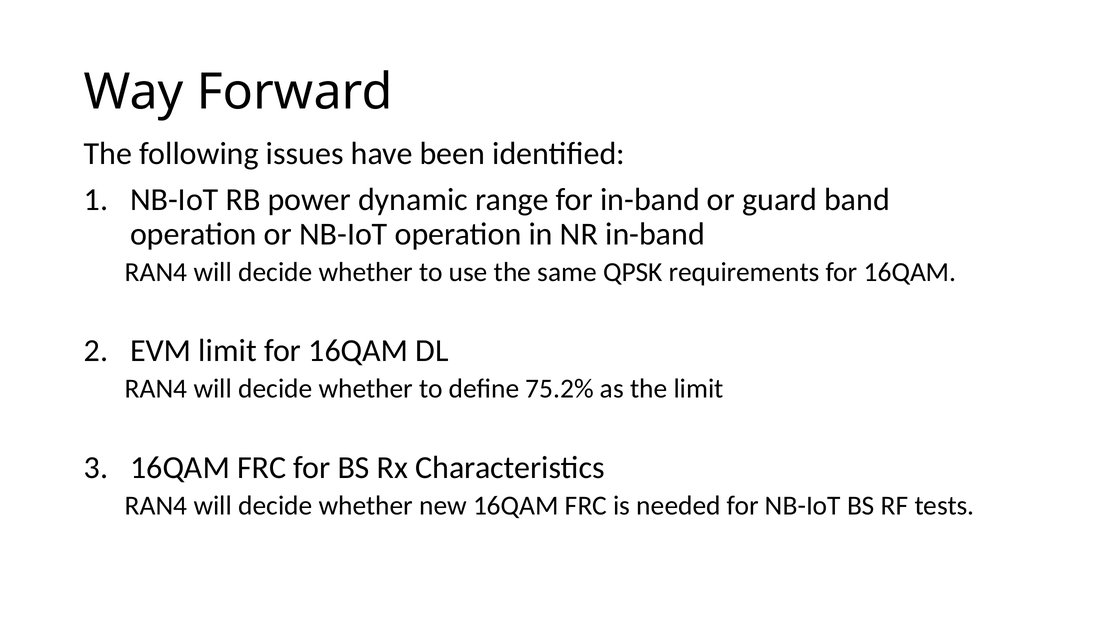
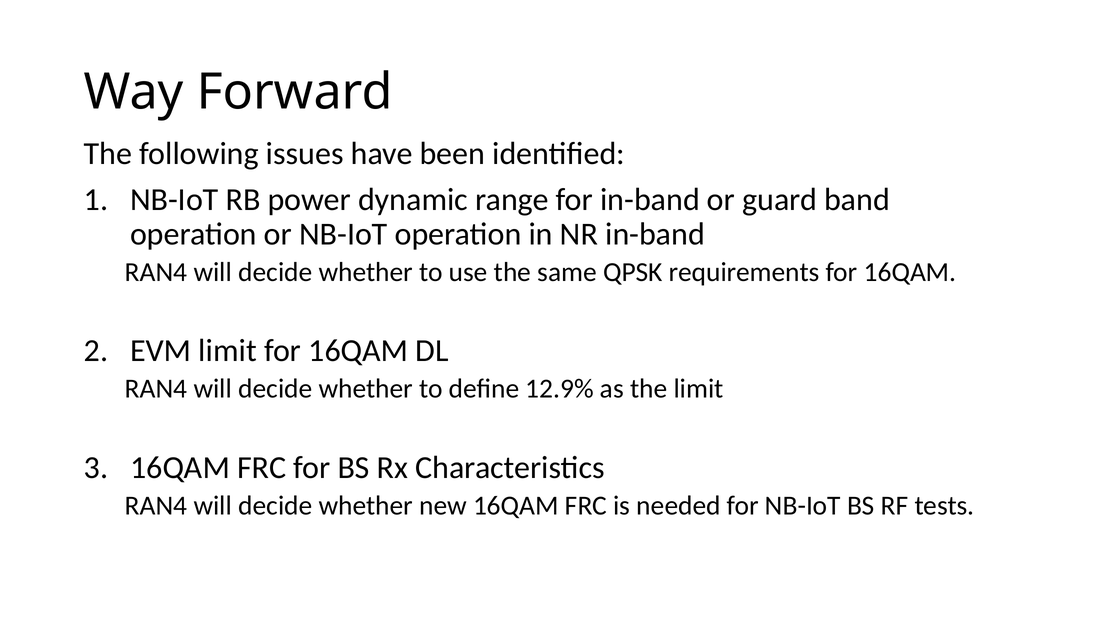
75.2%: 75.2% -> 12.9% (560, 389)
